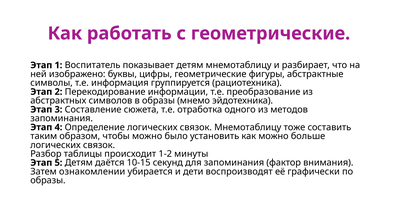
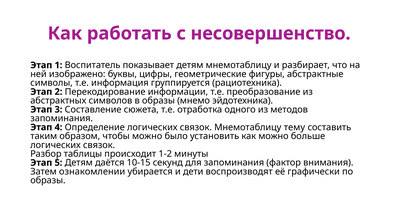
с геометрические: геометрические -> несовершенство (271, 33)
тоже: тоже -> тему (294, 127)
